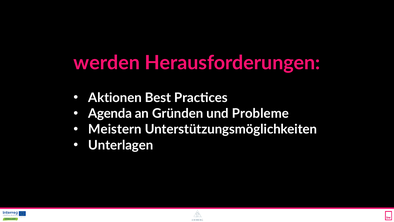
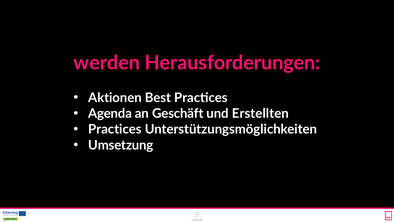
Gründen: Gründen -> Geschäft (178, 113)
Probleme: Probleme -> Erstellten (260, 113)
Meistern: Meistern -> Practices (115, 129)
Unterlagen: Unterlagen -> Umsetzung (121, 145)
